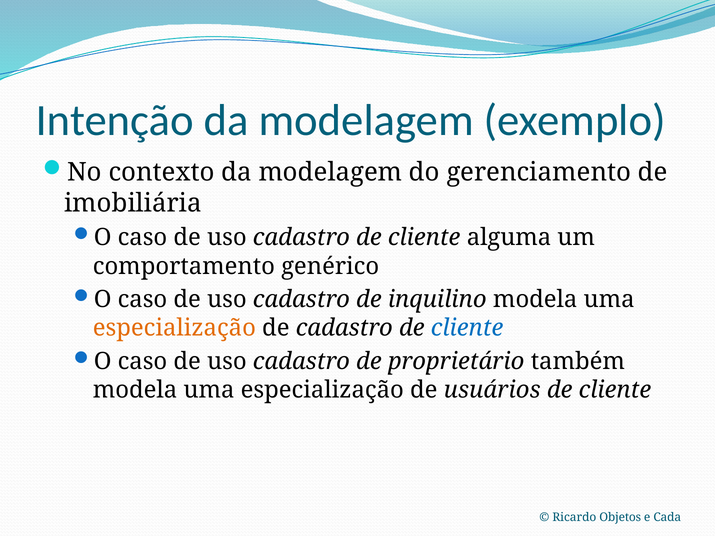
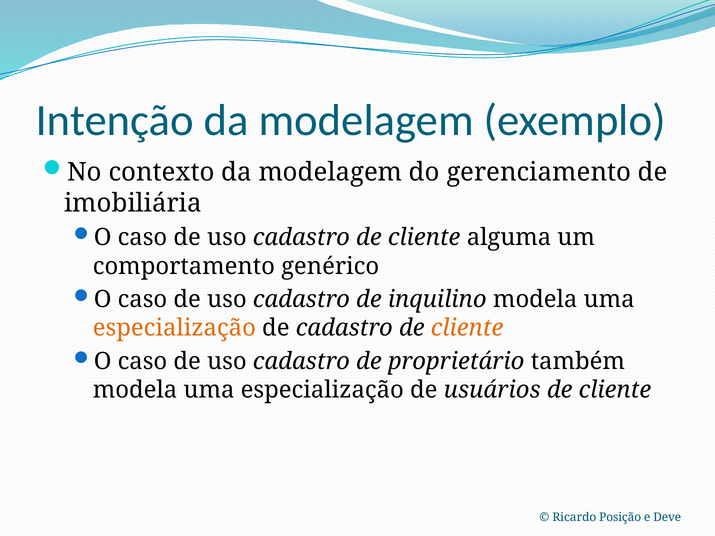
cliente colour: blue -> orange (467, 328)
Objetos: Objetos -> Posição (620, 517)
Cada: Cada -> Deve (667, 517)
